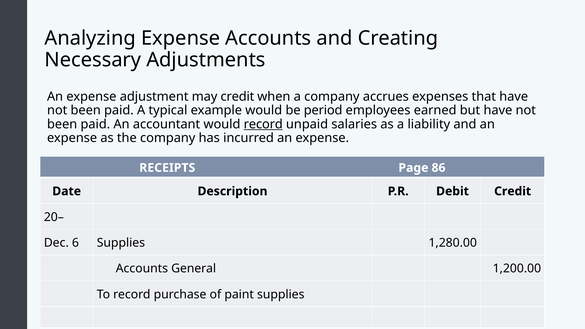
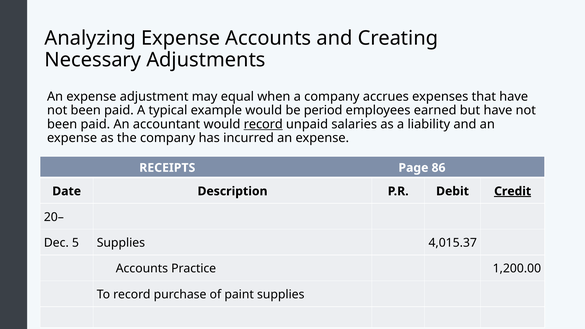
may credit: credit -> equal (237, 97)
Credit underline: none -> present (513, 191)
6: 6 -> 5 (75, 243)
1,280.00: 1,280.00 -> 4,015.37 (453, 243)
General: General -> Practice (194, 269)
